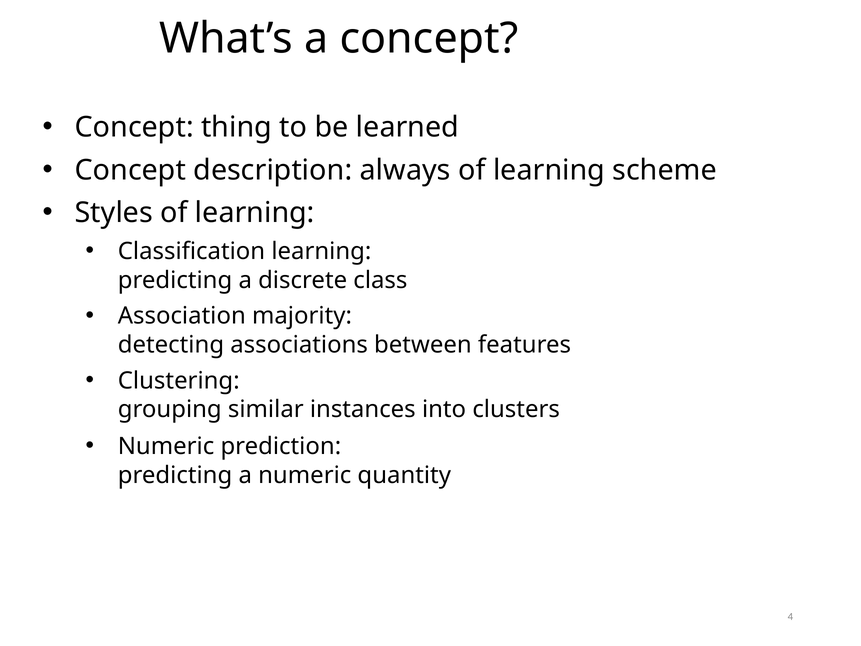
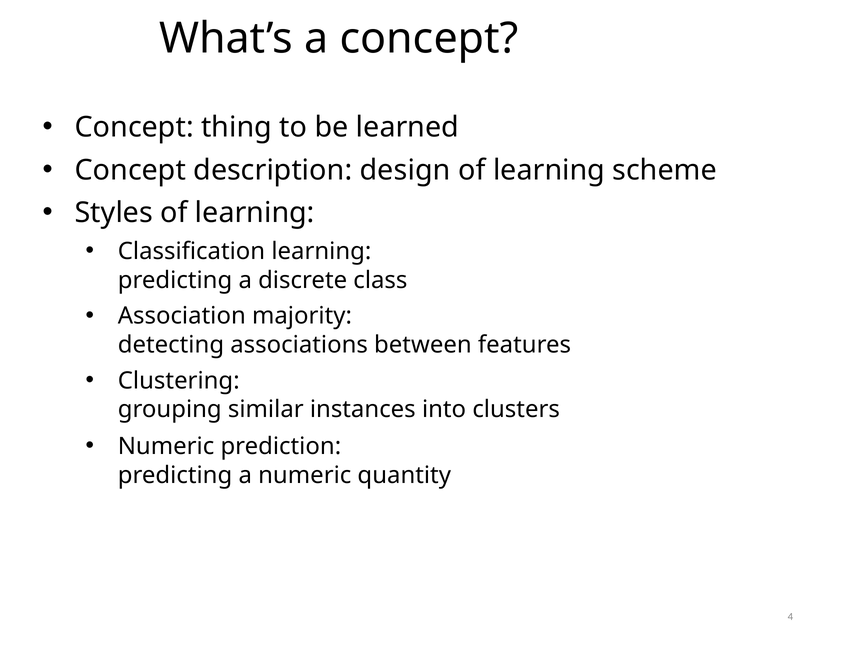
always: always -> design (405, 170)
